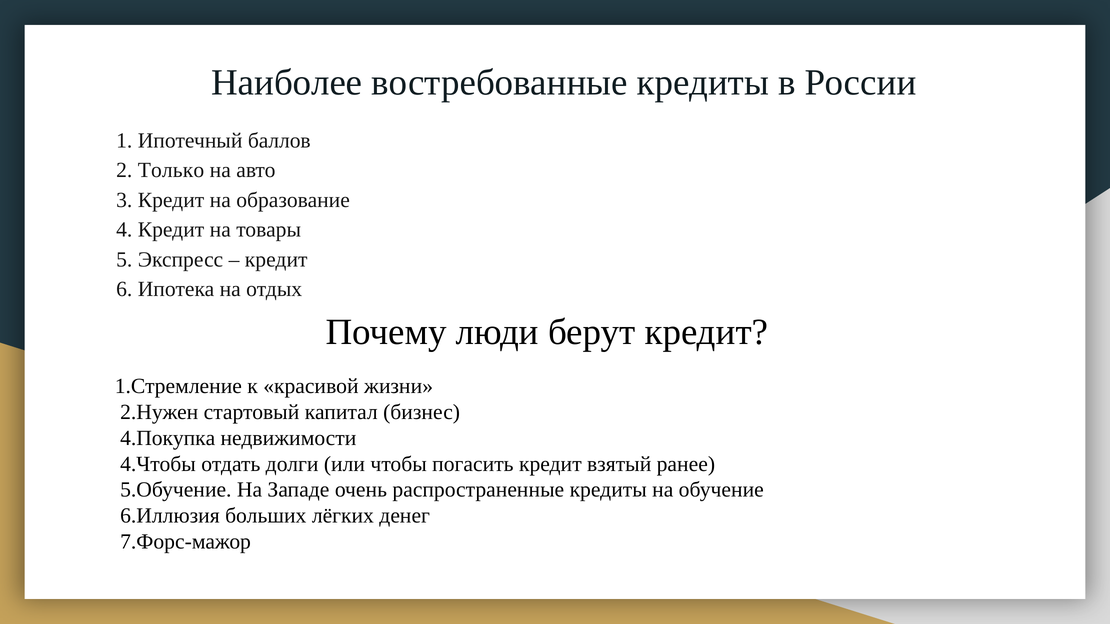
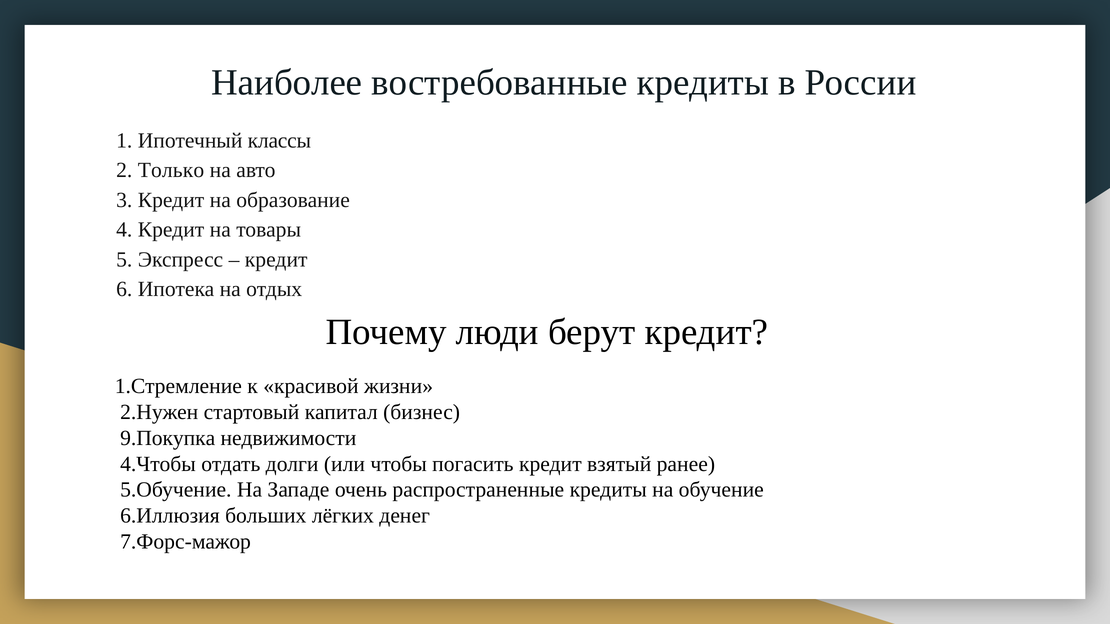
баллов: баллов -> классы (279, 141)
4.Покупка: 4.Покупка -> 9.Покупка (168, 438)
